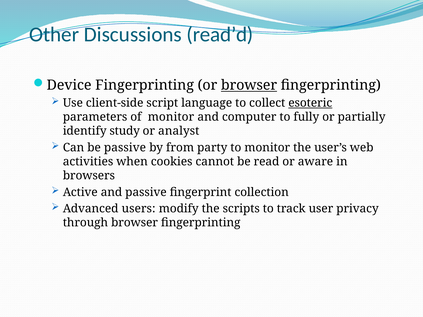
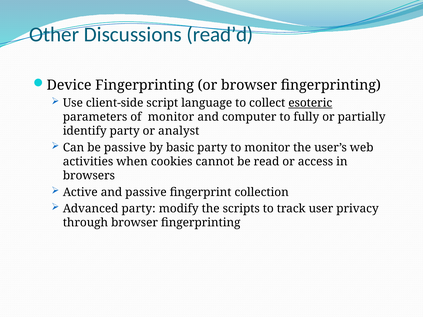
browser underline: present -> none (249, 85)
identify study: study -> party (125, 131)
from: from -> basic (180, 148)
aware: aware -> access (315, 162)
Advanced users: users -> party (139, 209)
